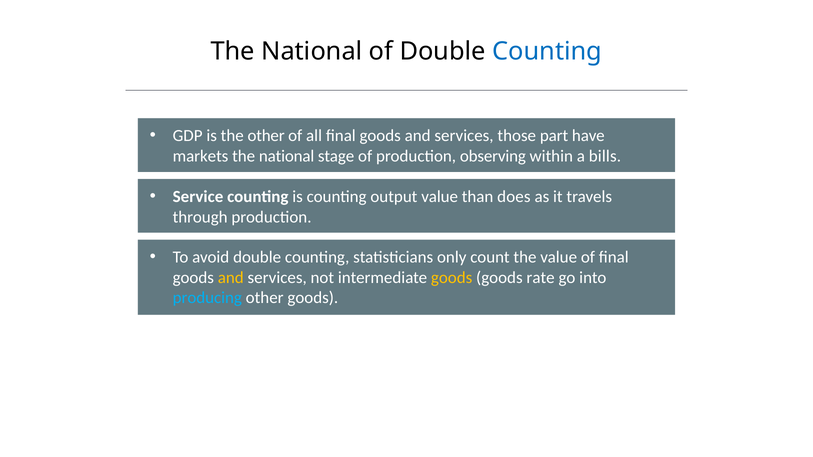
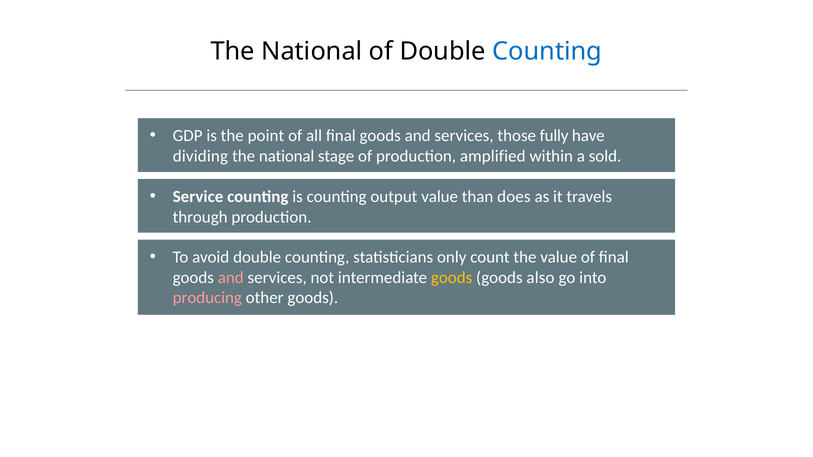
the other: other -> point (266, 136)
part: part -> fully (554, 136)
markets: markets -> dividing (200, 156)
observing: observing -> amplified (493, 156)
bills: bills -> sold (605, 156)
and colour: yellow -> pink (231, 278)
rate: rate -> also (540, 278)
producing colour: light blue -> pink (207, 298)
